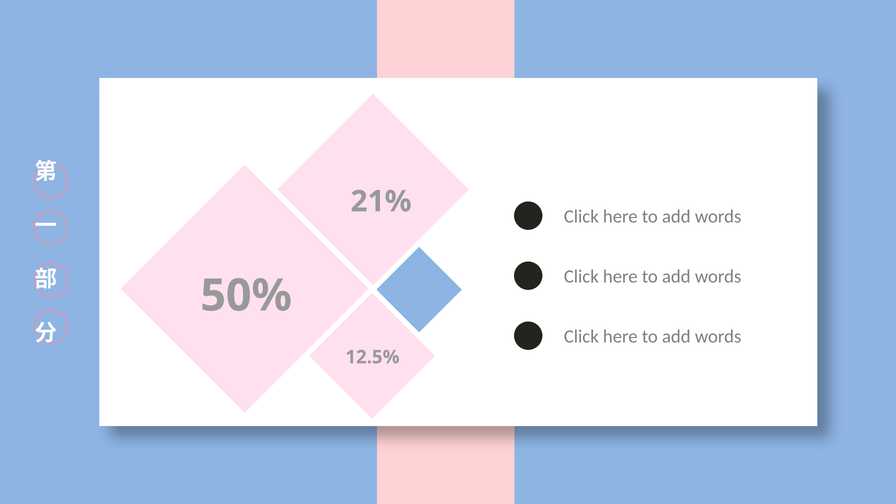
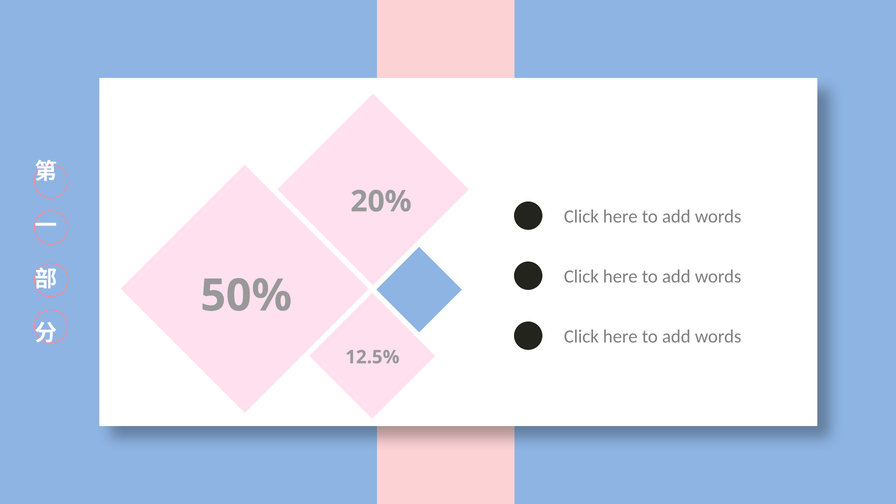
21%: 21% -> 20% (381, 202)
